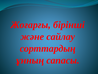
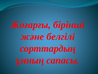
сайлау: сайлау -> белгiлi (61, 36)
